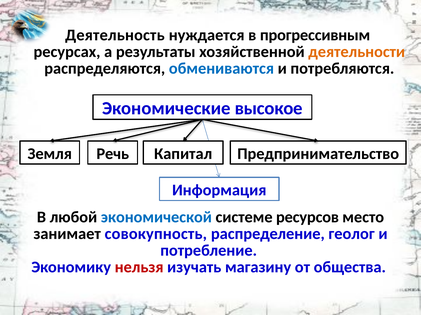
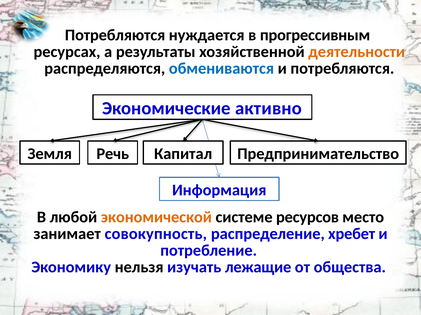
Деятельность: Деятельность -> Потребляются (115, 35)
высокое: высокое -> активно (269, 109)
экономической colour: blue -> orange (156, 218)
геолог: геолог -> хребет (352, 234)
нельзя colour: red -> black (139, 268)
магазину: магазину -> лежащие (258, 268)
